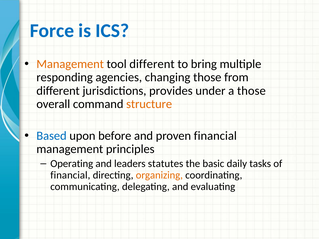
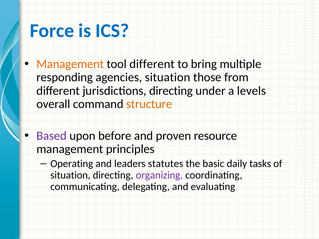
agencies changing: changing -> situation (168, 77)
jurisdictions provides: provides -> directing (171, 91)
a those: those -> levels (251, 91)
Based colour: blue -> purple (52, 136)
proven financial: financial -> resource (215, 136)
financial: financial -> situation (70, 175)
organizing colour: orange -> purple (159, 175)
